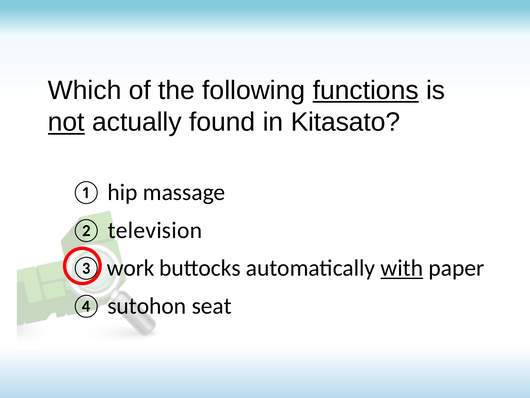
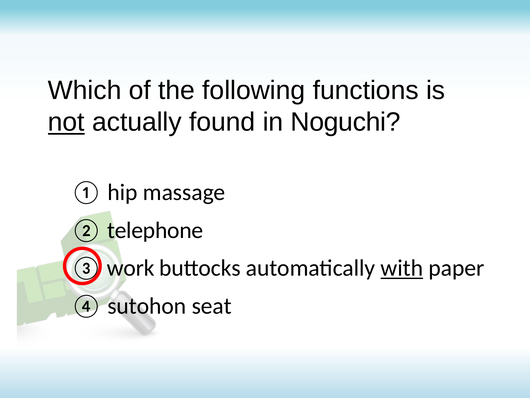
functions underline: present -> none (366, 90)
Kitasato: Kitasato -> Noguchi (346, 122)
television: television -> telephone (155, 230)
